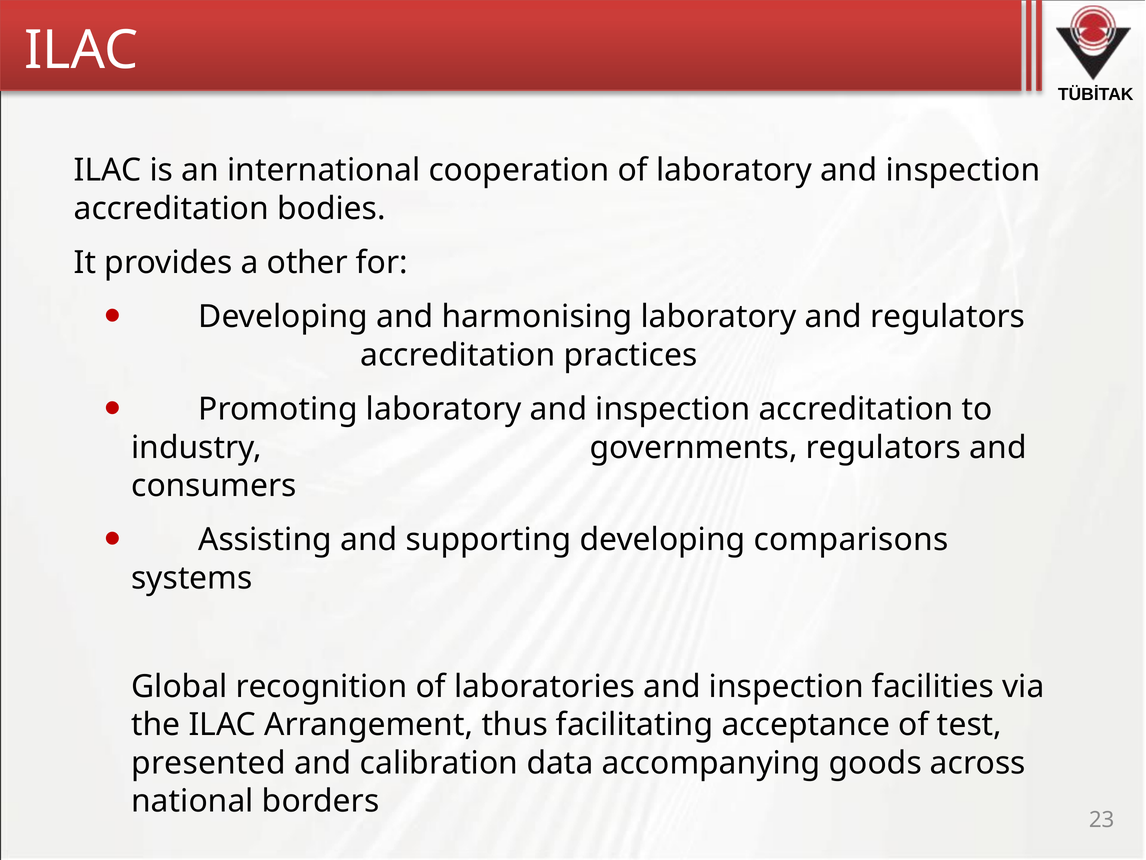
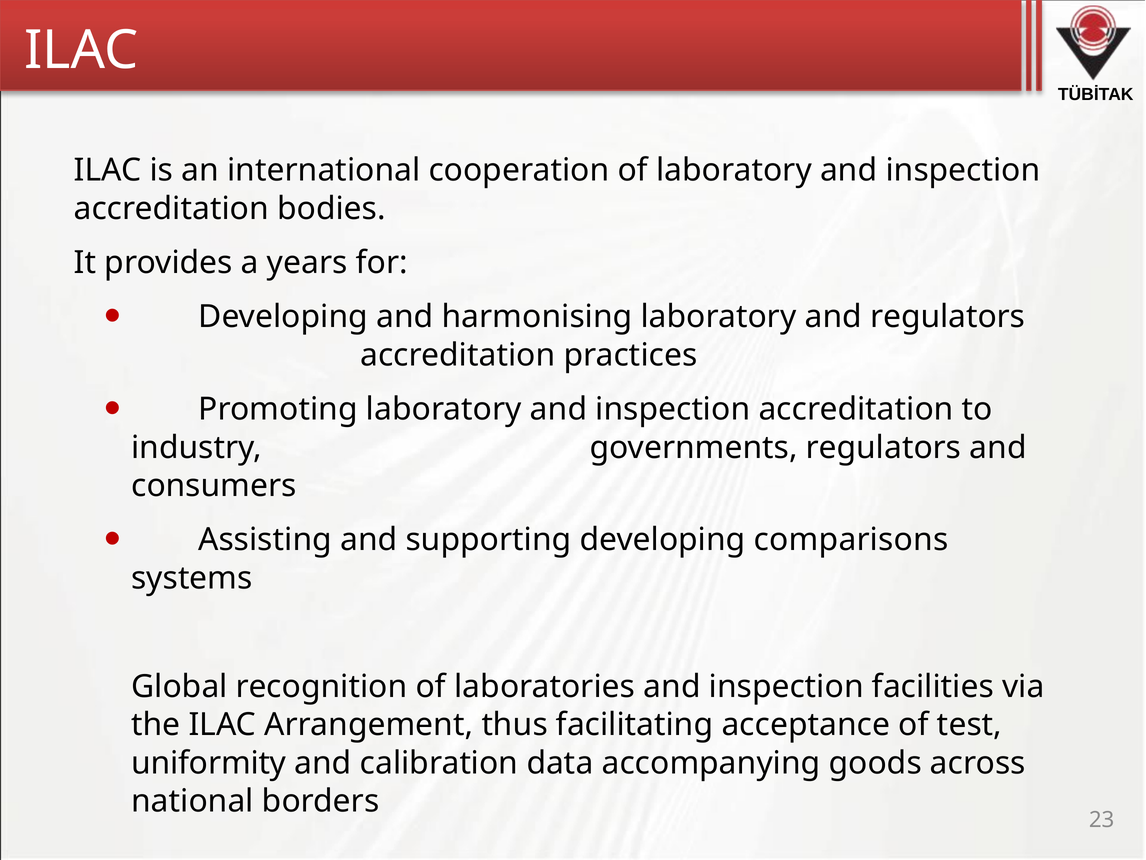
other: other -> years (307, 263)
presented: presented -> uniformity (209, 763)
